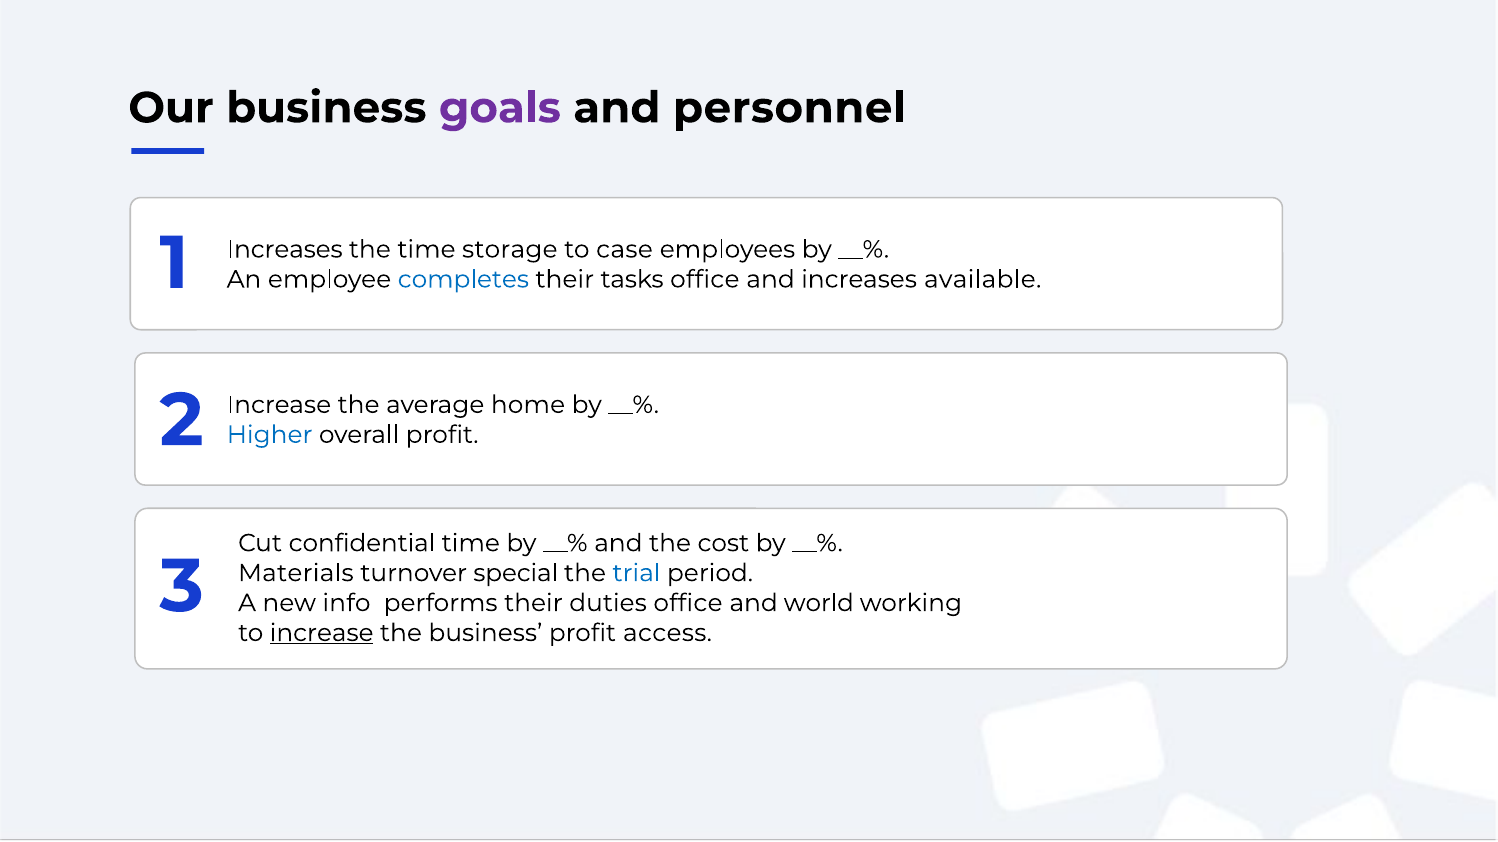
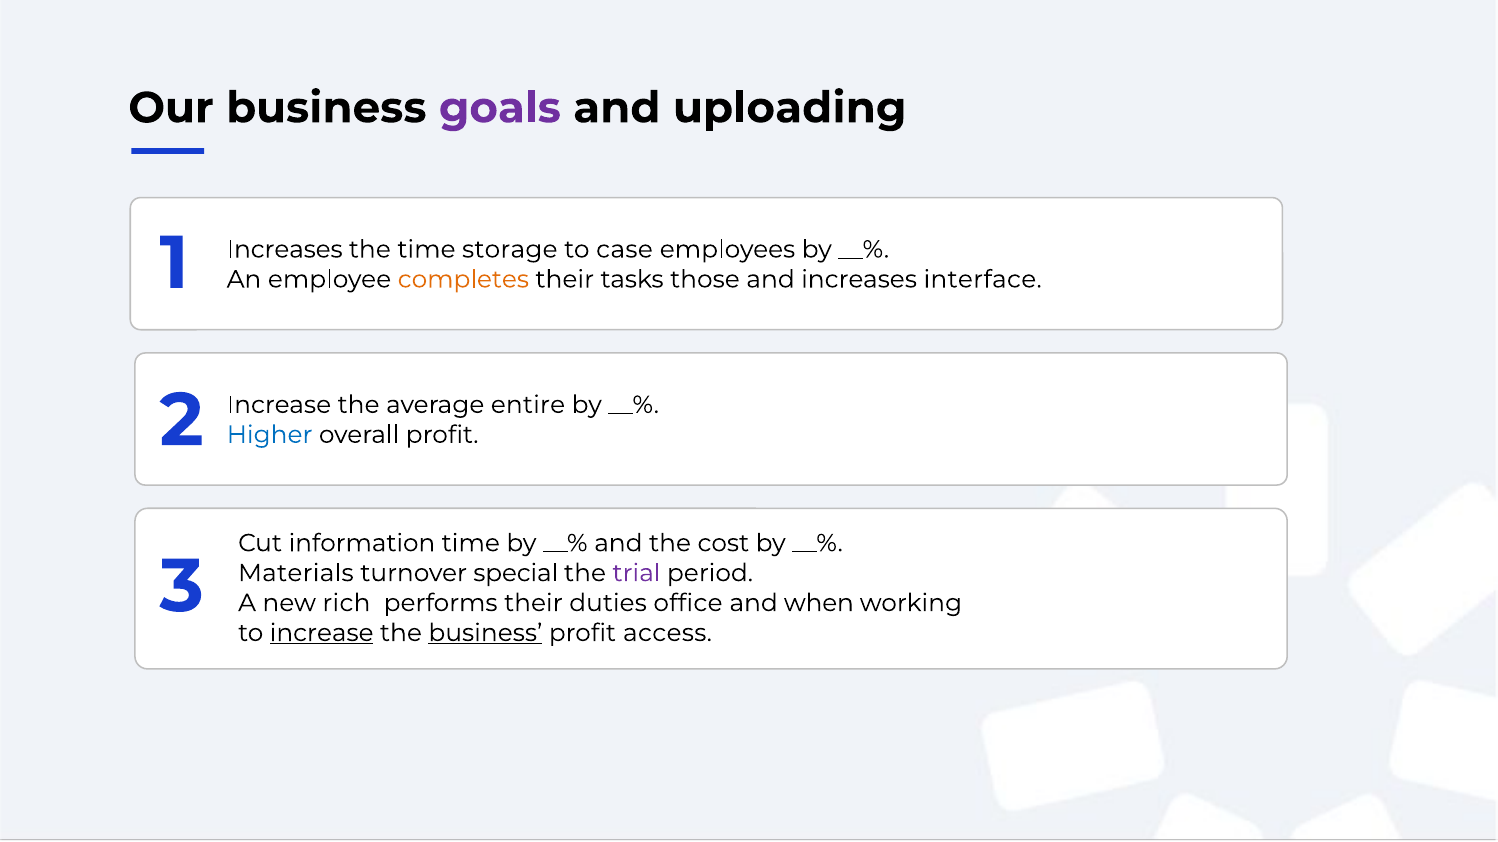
personnel: personnel -> uploading (790, 108)
completes colour: blue -> orange (463, 279)
tasks office: office -> those (705, 279)
available: available -> interface (983, 279)
home: home -> entire (528, 405)
confidential: confidential -> information (362, 543)
trial colour: blue -> purple (637, 573)
info: info -> rich (346, 603)
world: world -> when (819, 603)
business underline: none -> present (485, 633)
